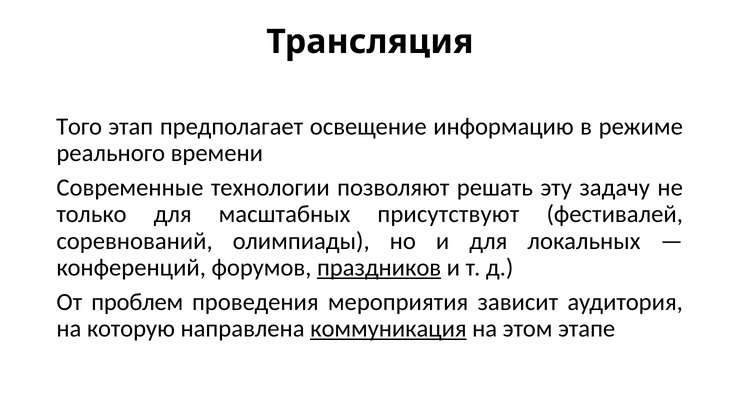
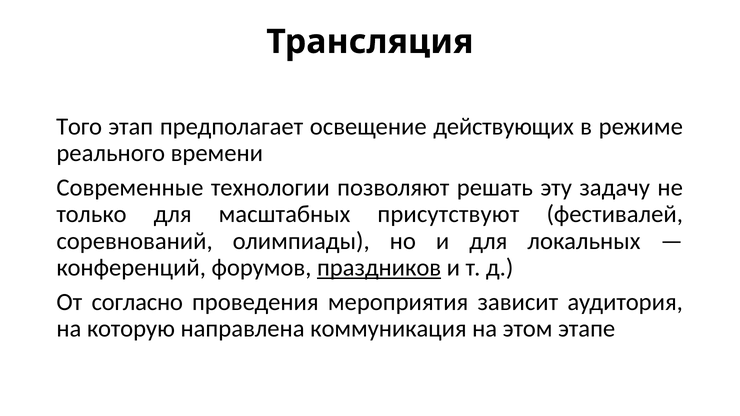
информацию: информацию -> действующих (504, 127)
проблем: проблем -> согласно (137, 302)
коммуникация underline: present -> none (388, 329)
